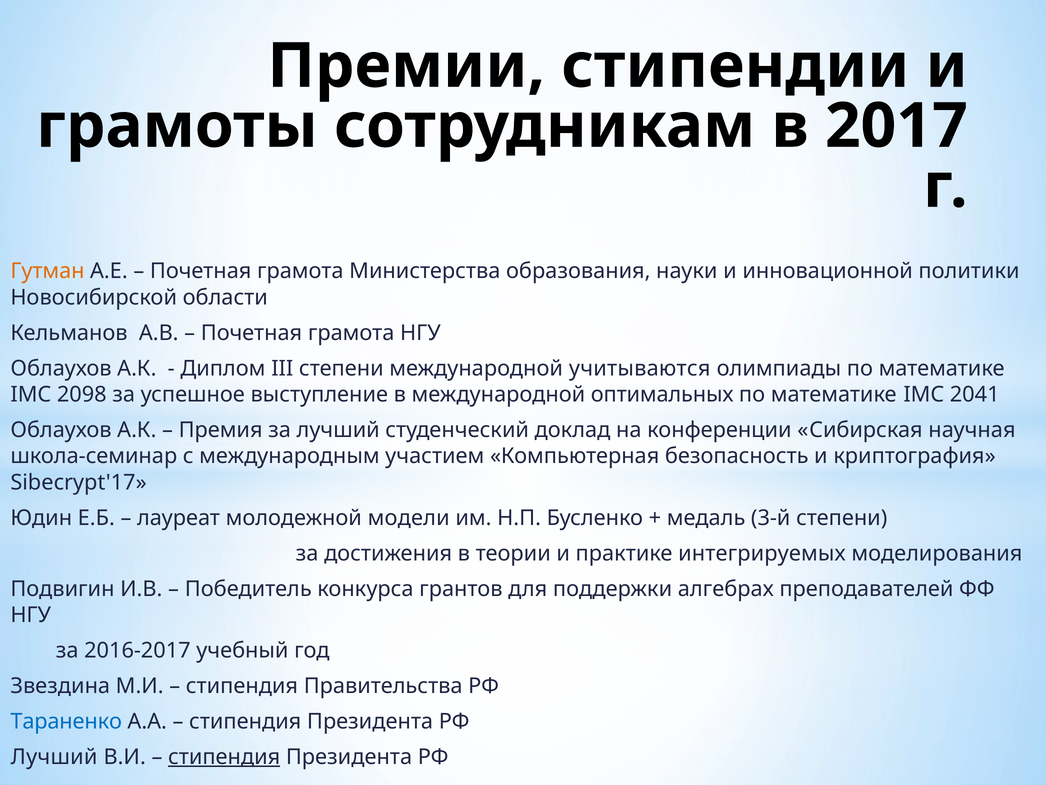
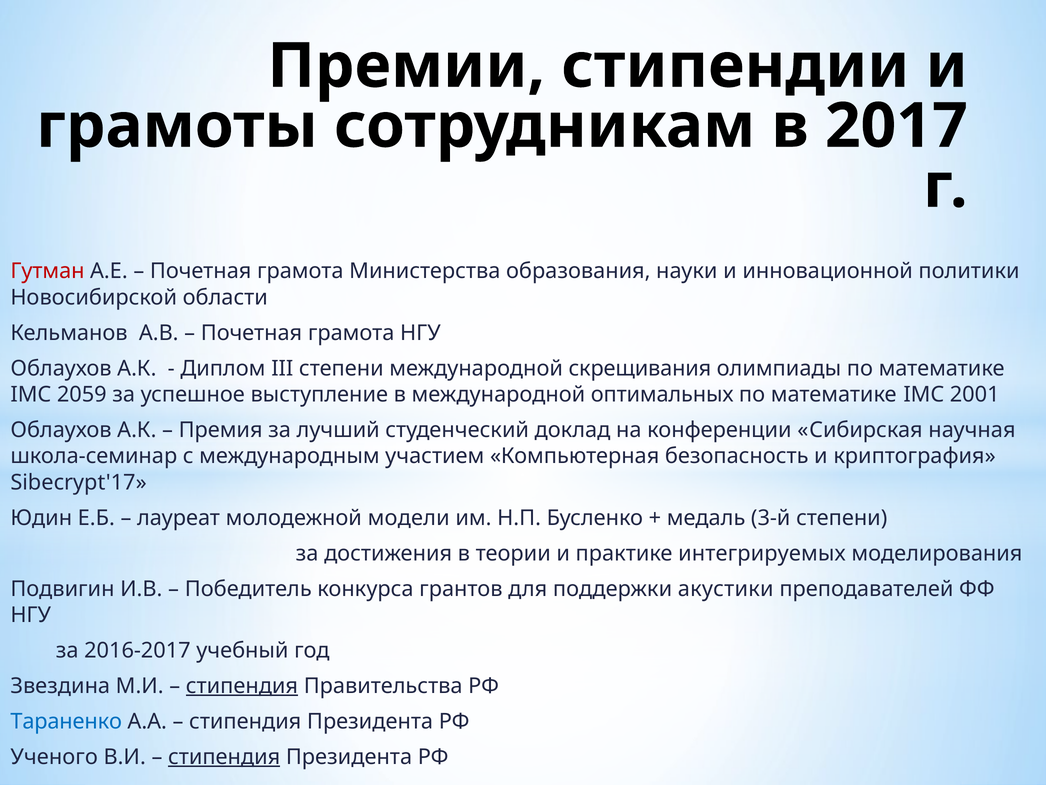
Гутман colour: orange -> red (47, 271)
учитываются: учитываются -> скрещивания (640, 368)
2098: 2098 -> 2059 (82, 394)
2041: 2041 -> 2001 (975, 394)
алгебрах: алгебрах -> акустики (726, 588)
стипендия underline: none -> present (242, 686)
Лучший: Лучший -> Ученого (54, 756)
